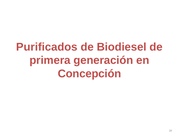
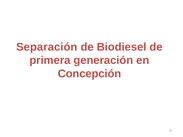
Purificados: Purificados -> Separación (47, 47)
